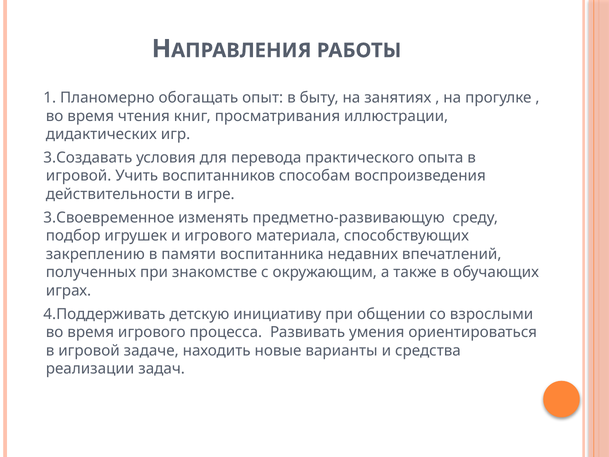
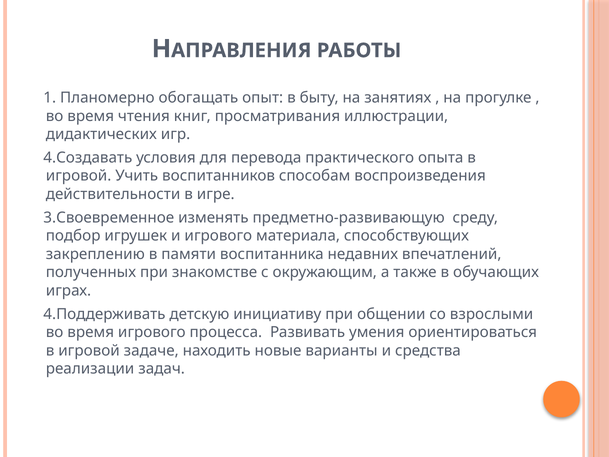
3.Создавать: 3.Создавать -> 4.Создавать (88, 158)
